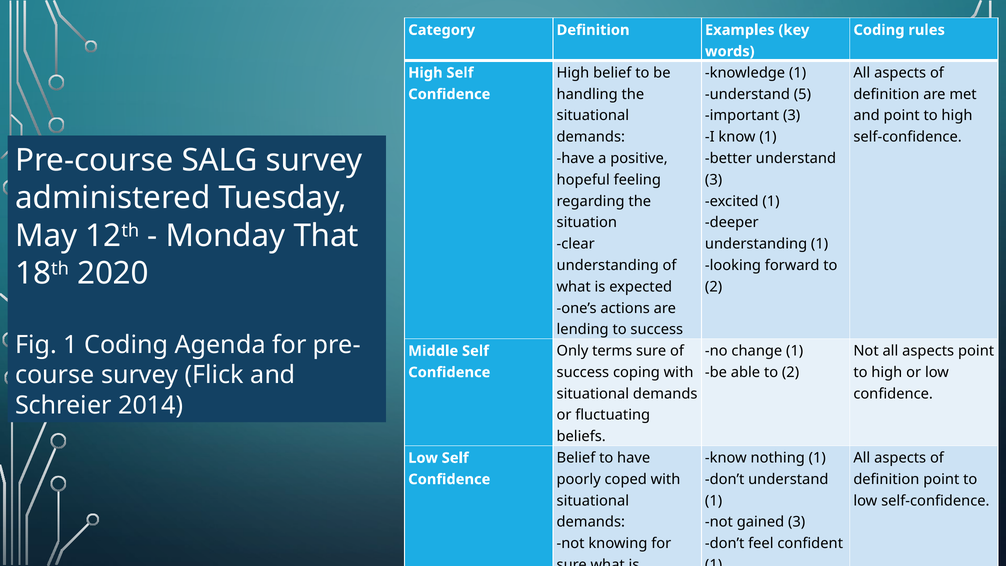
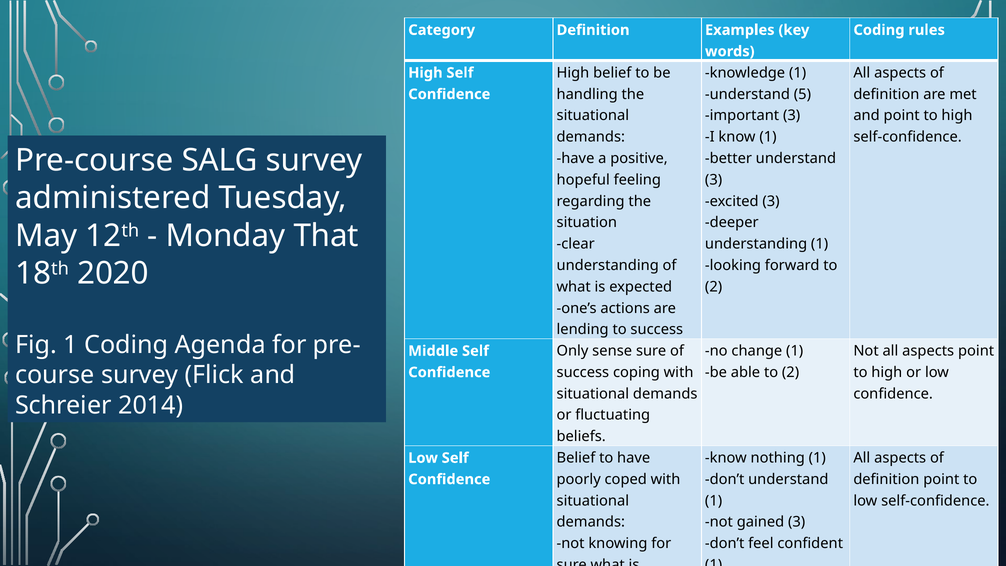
excited 1: 1 -> 3 (771, 201)
terms: terms -> sense (612, 351)
